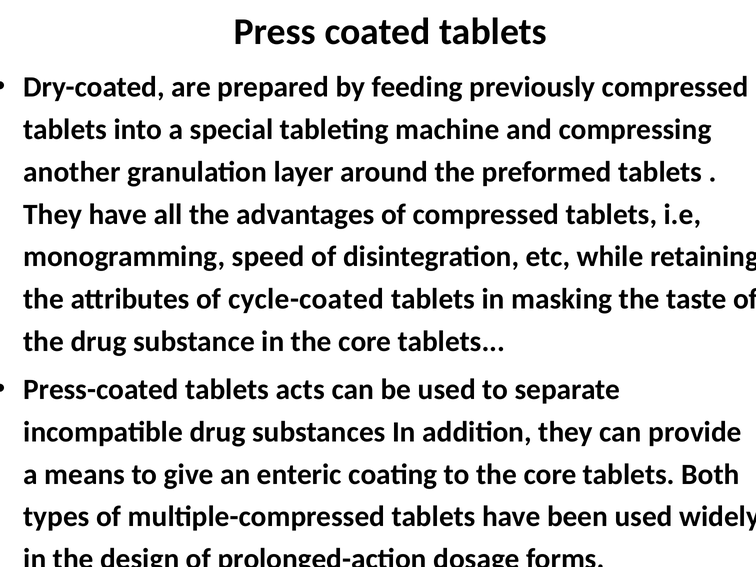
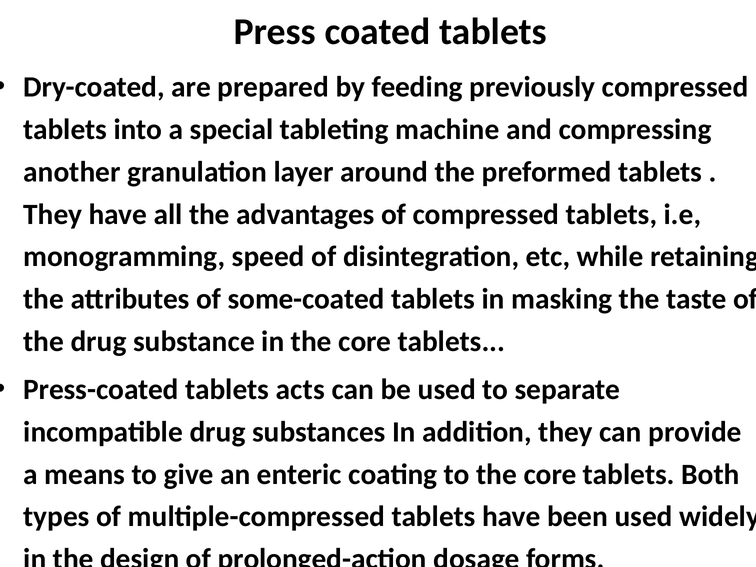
cycle-coated: cycle-coated -> some-coated (306, 299)
